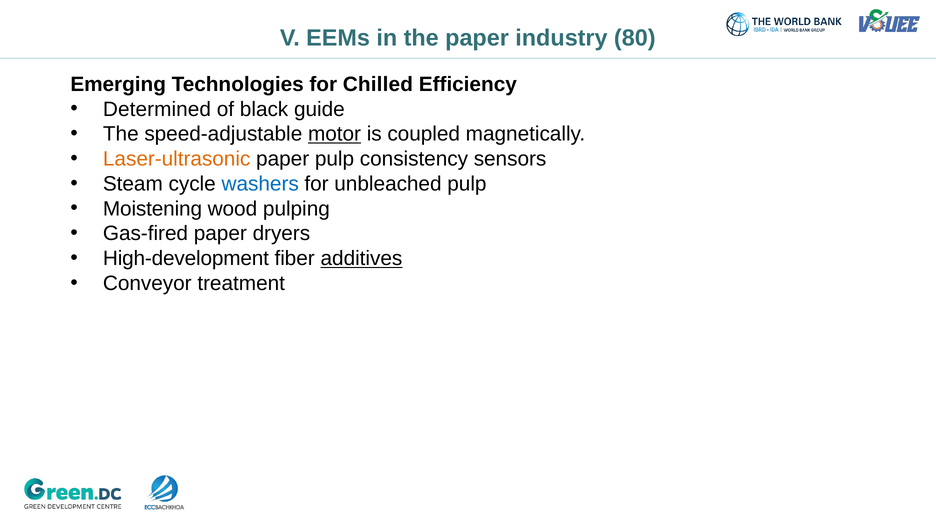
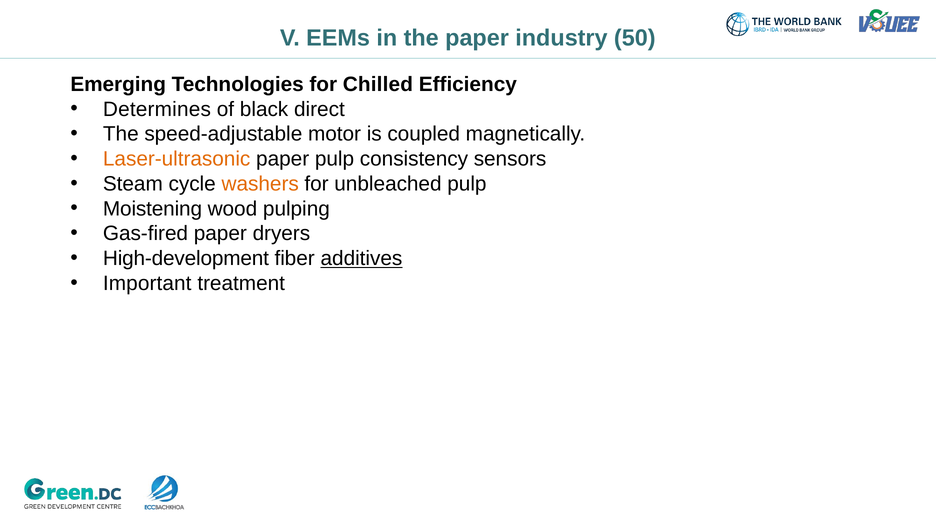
80: 80 -> 50 (635, 38)
Determined: Determined -> Determines (157, 109)
guide: guide -> direct (319, 109)
motor underline: present -> none (335, 134)
washers colour: blue -> orange (260, 184)
Conveyor: Conveyor -> Important (147, 284)
